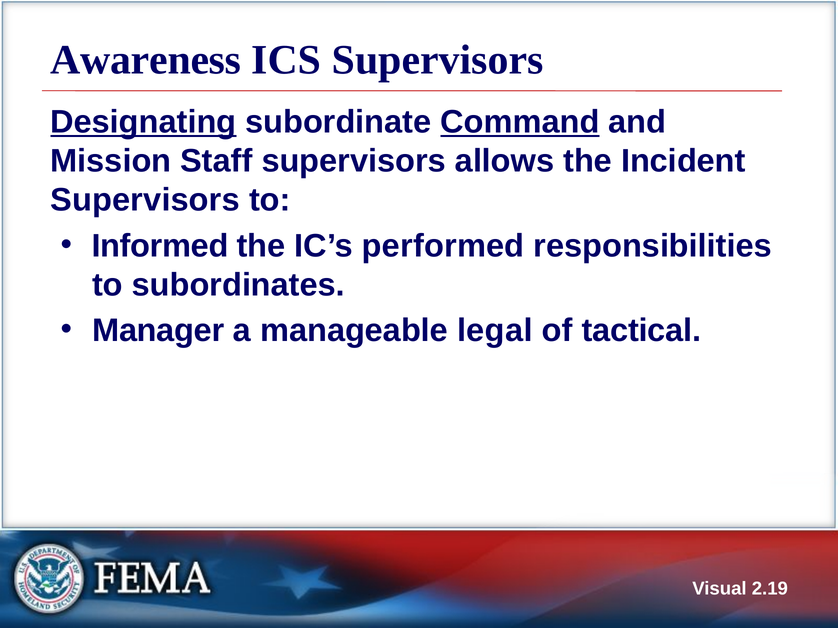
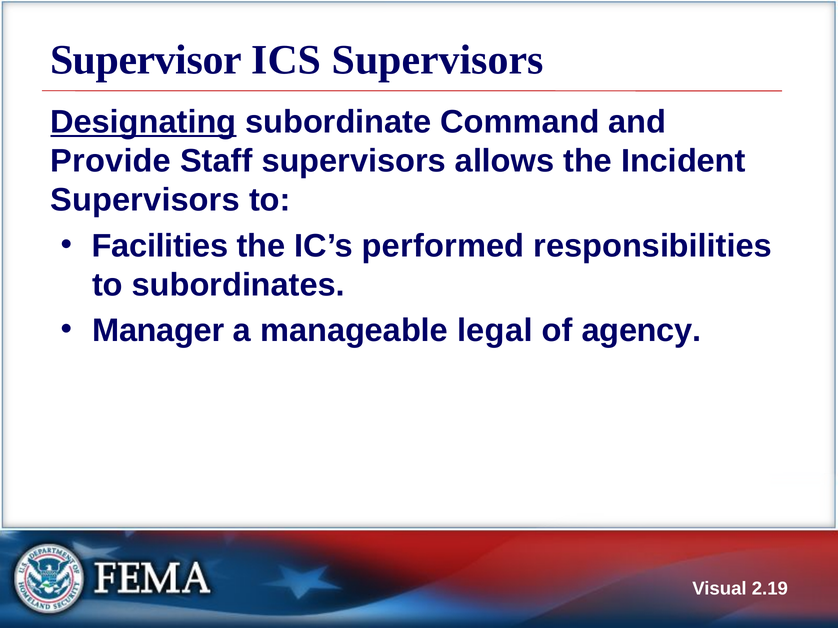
Awareness: Awareness -> Supervisor (146, 60)
Command underline: present -> none (520, 122)
Mission: Mission -> Provide (111, 161)
Informed: Informed -> Facilities (160, 246)
tactical: tactical -> agency (641, 331)
